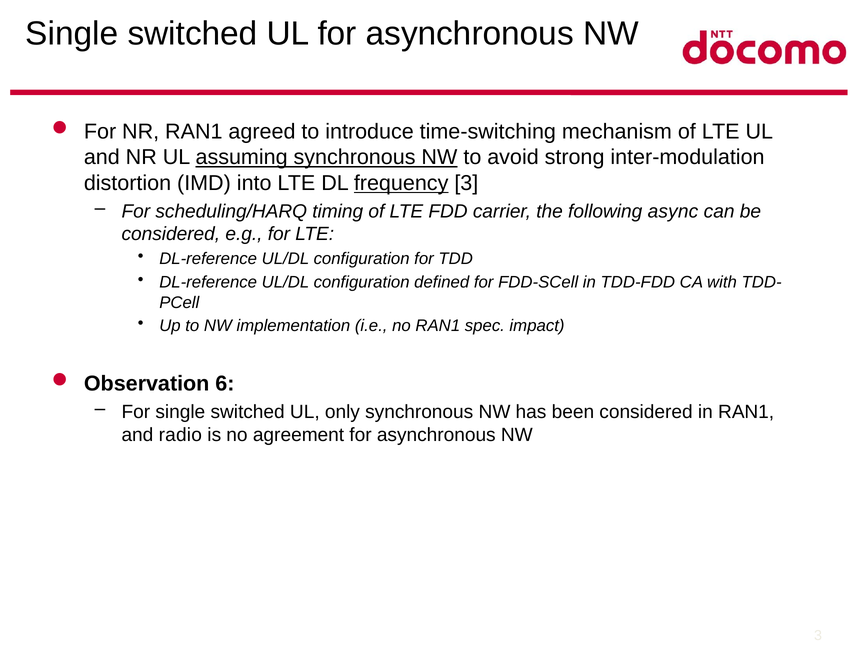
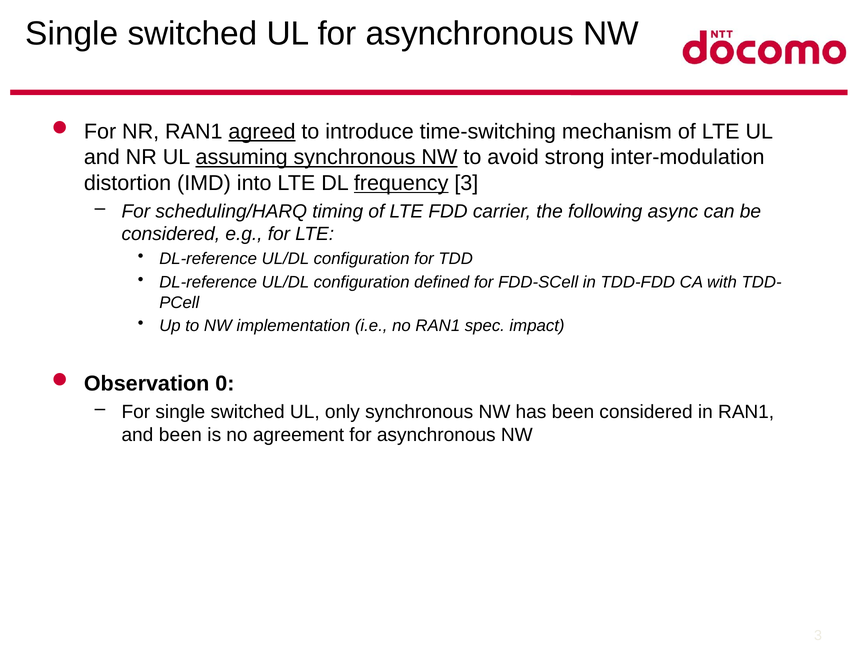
agreed underline: none -> present (262, 131)
6: 6 -> 0 (225, 384)
and radio: radio -> been (180, 435)
